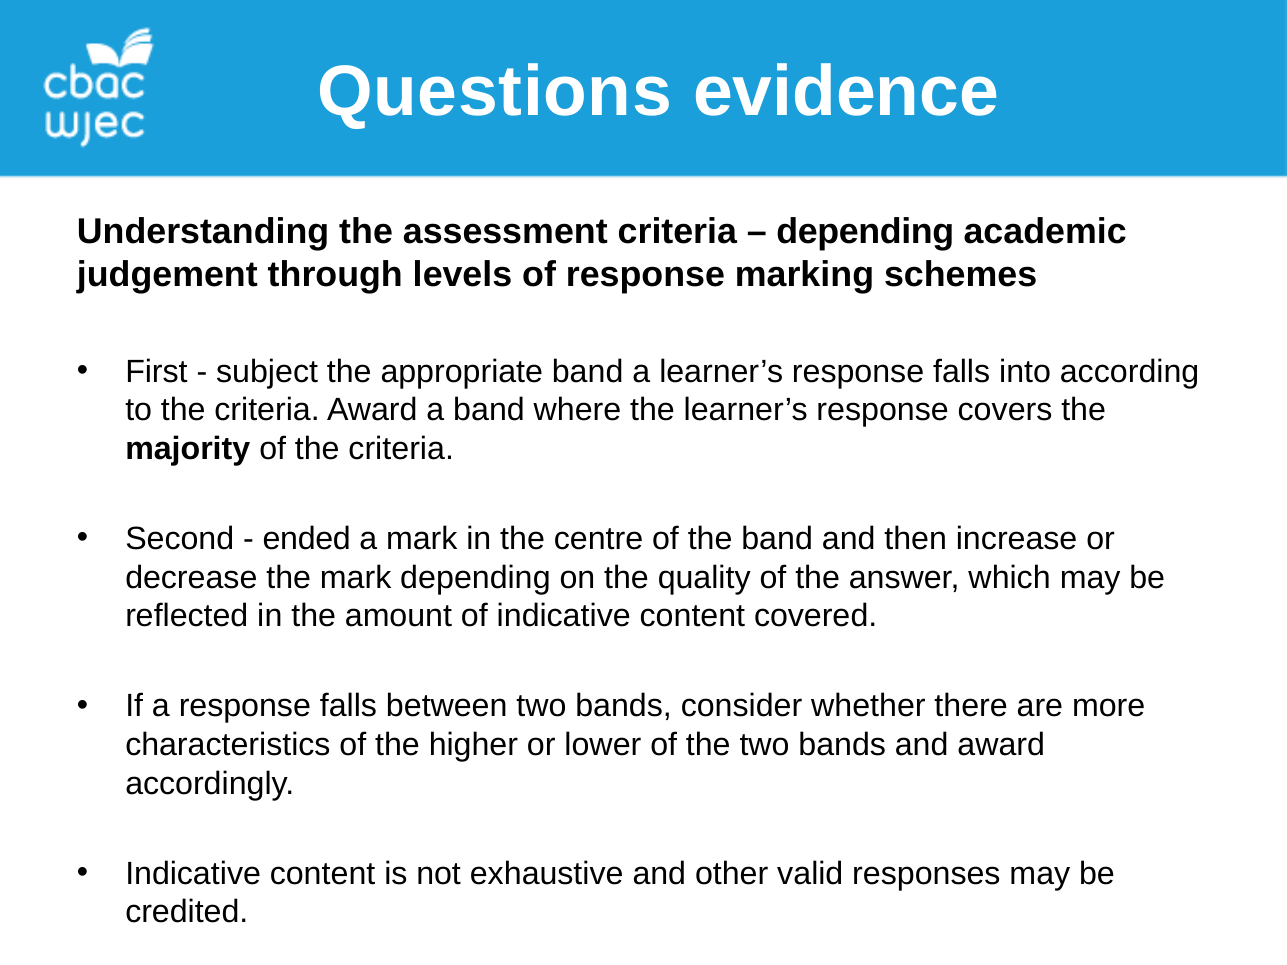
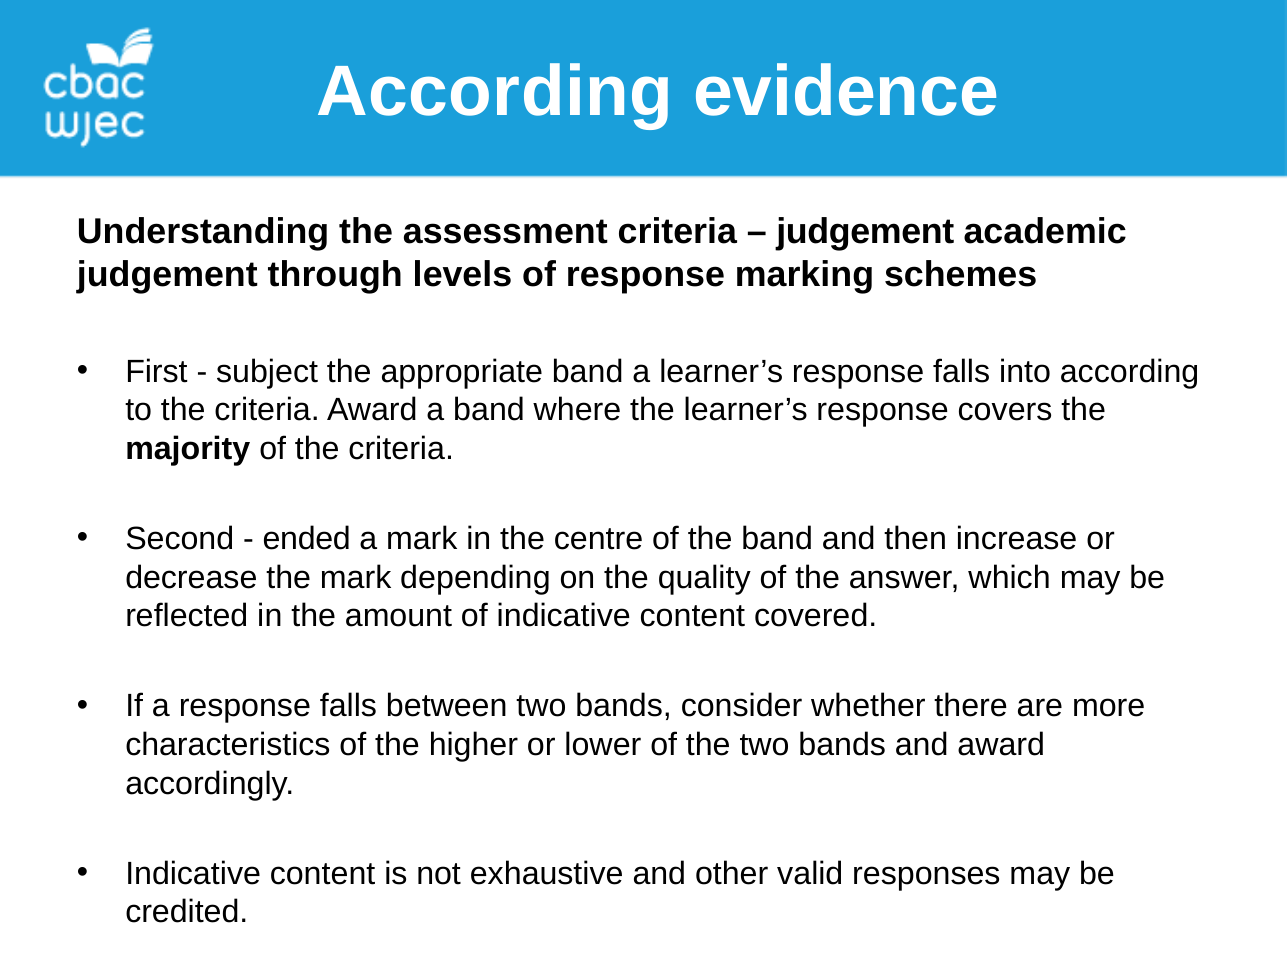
Questions: Questions -> According (495, 92)
depending: depending -> judgement (865, 232)
